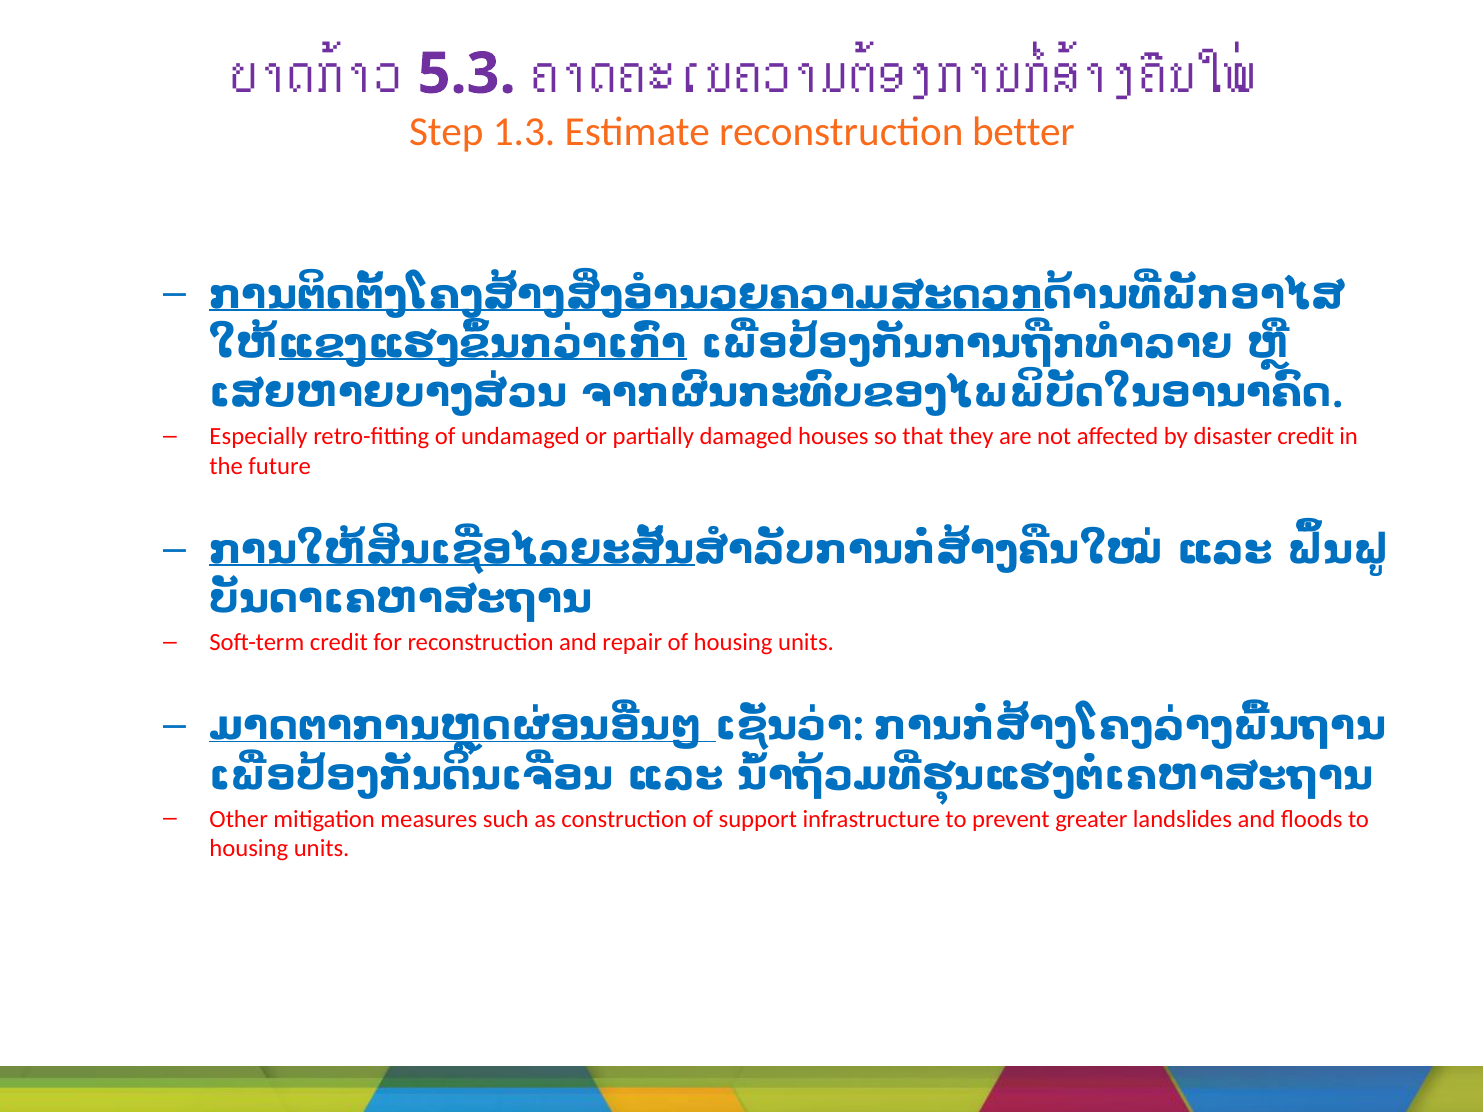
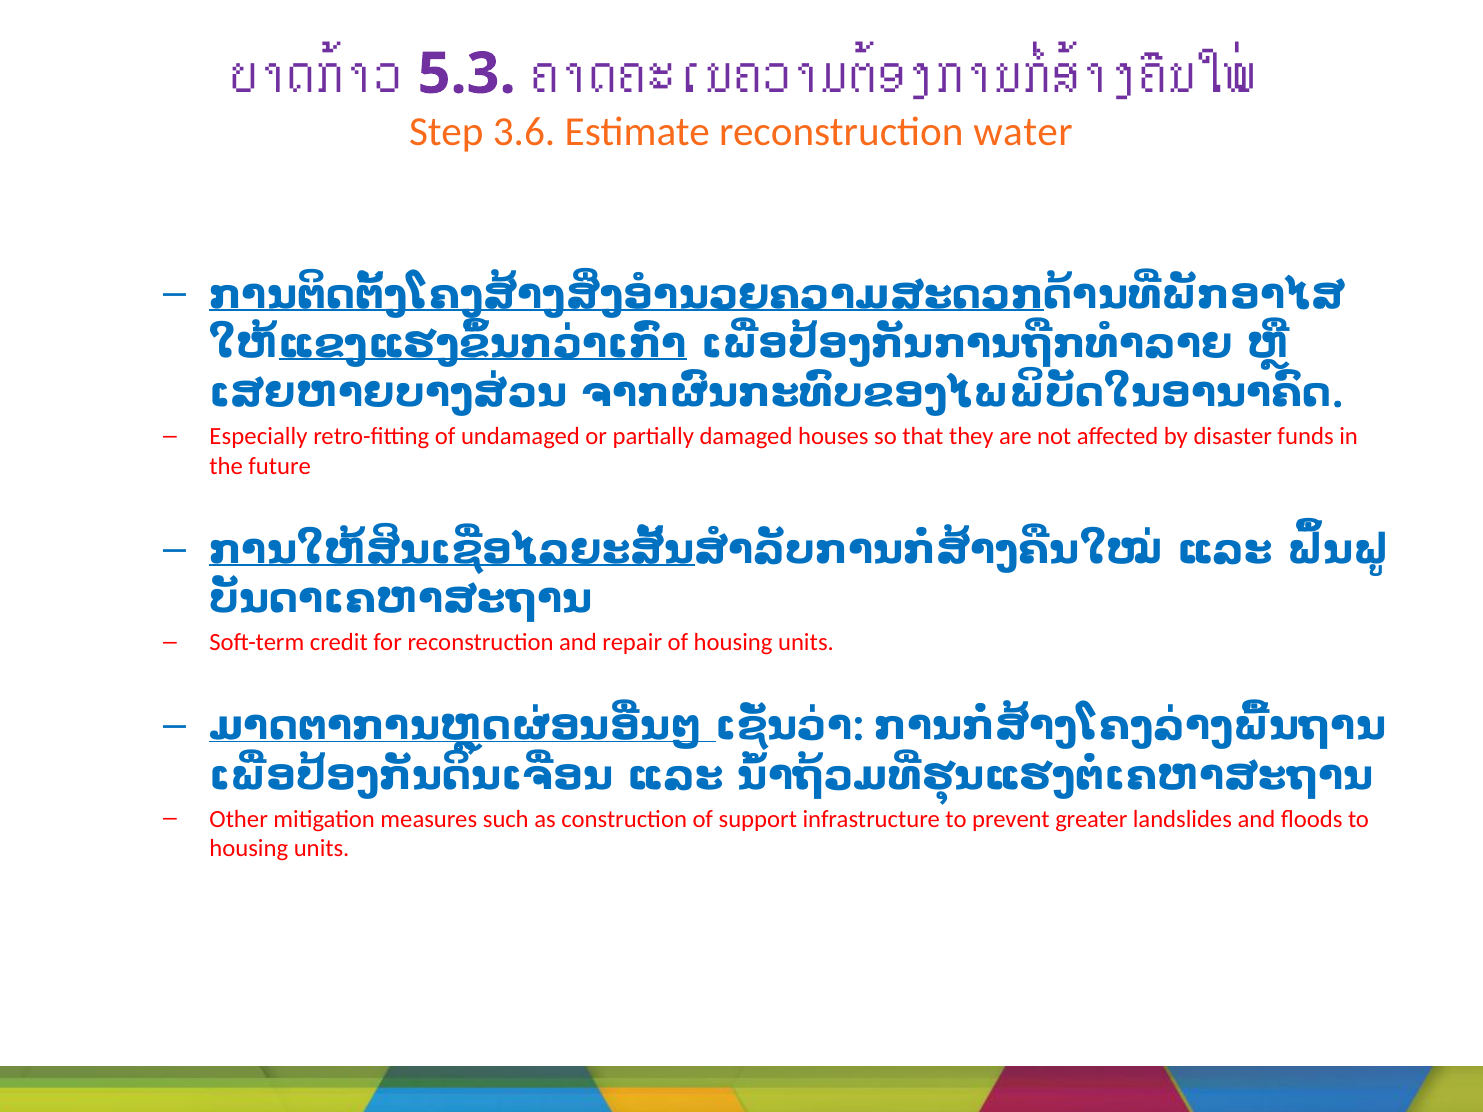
1.3: 1.3 -> 3.6 (524, 132)
better: better -> water (1023, 132)
disaster credit: credit -> funds (1306, 437)
